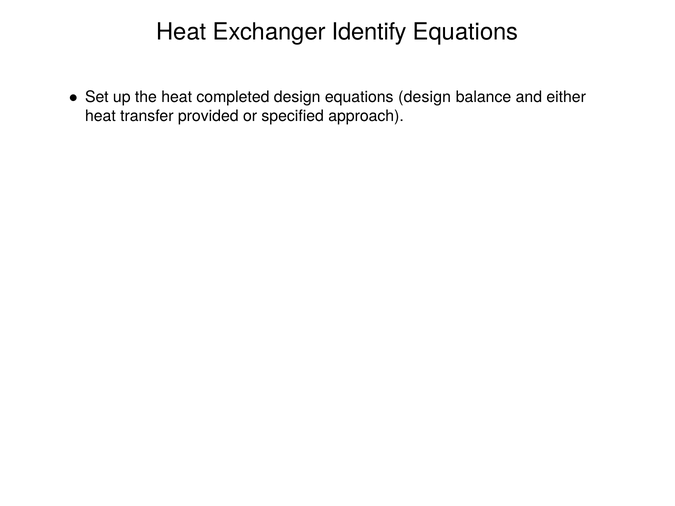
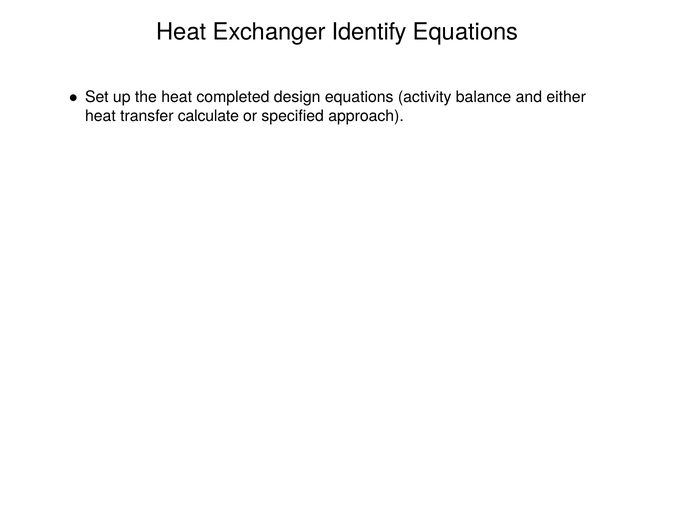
equations design: design -> activity (425, 97)
provided: provided -> calculate (208, 116)
